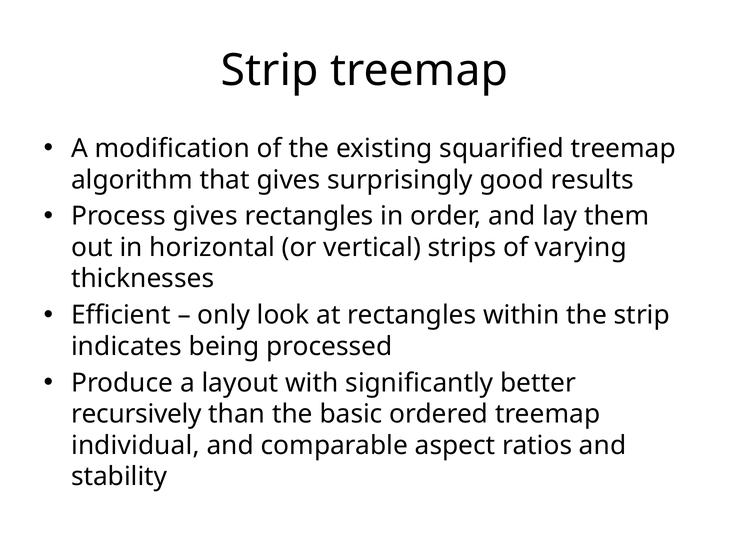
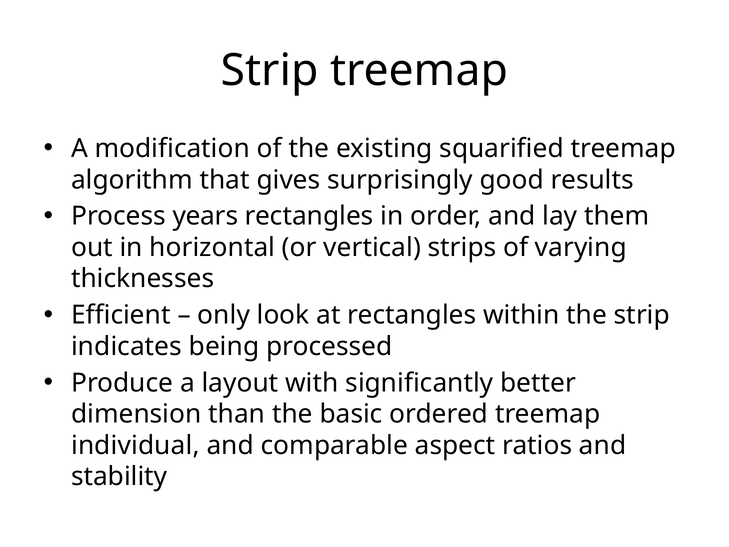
Process gives: gives -> years (205, 216)
recursively: recursively -> dimension (136, 414)
